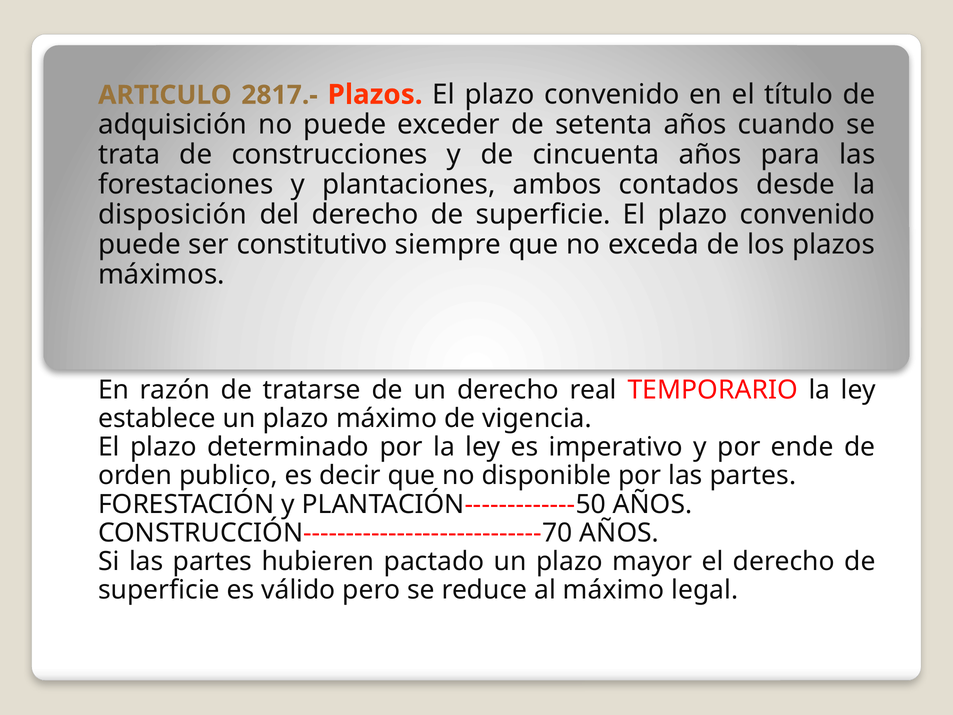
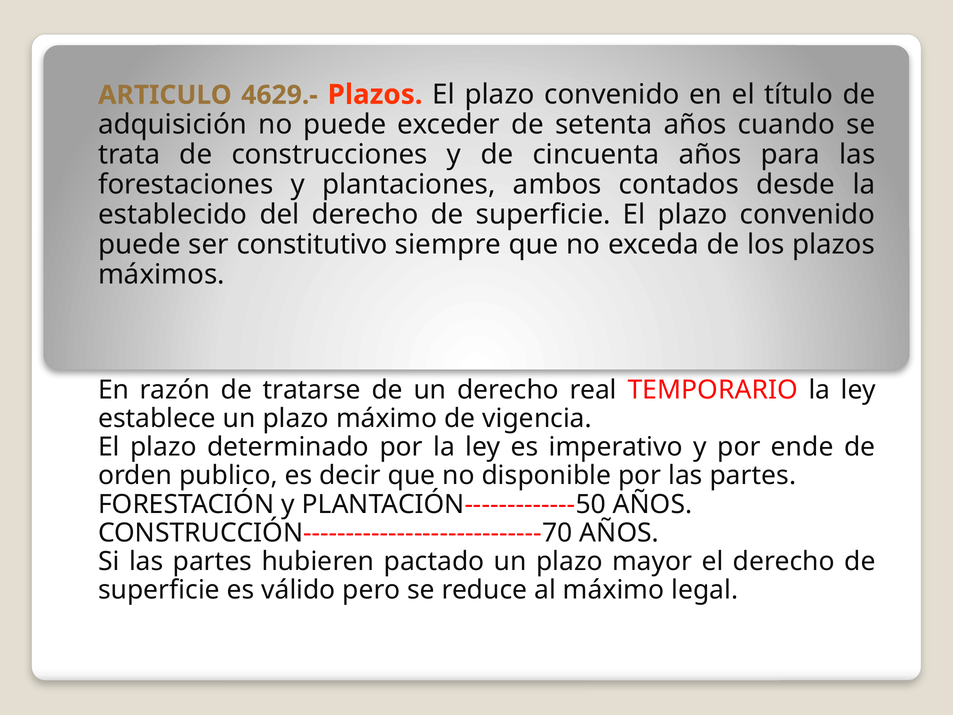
2817.-: 2817.- -> 4629.- (280, 95)
disposición: disposición -> establecido (173, 215)
